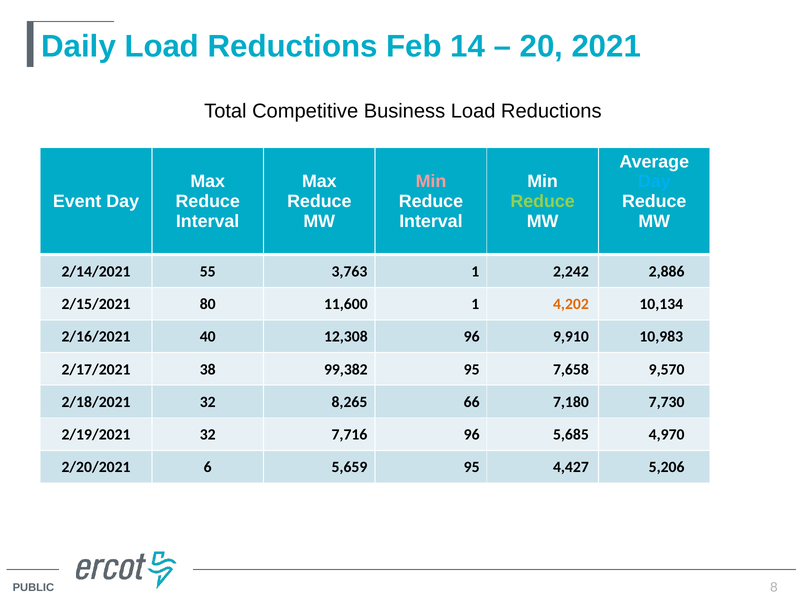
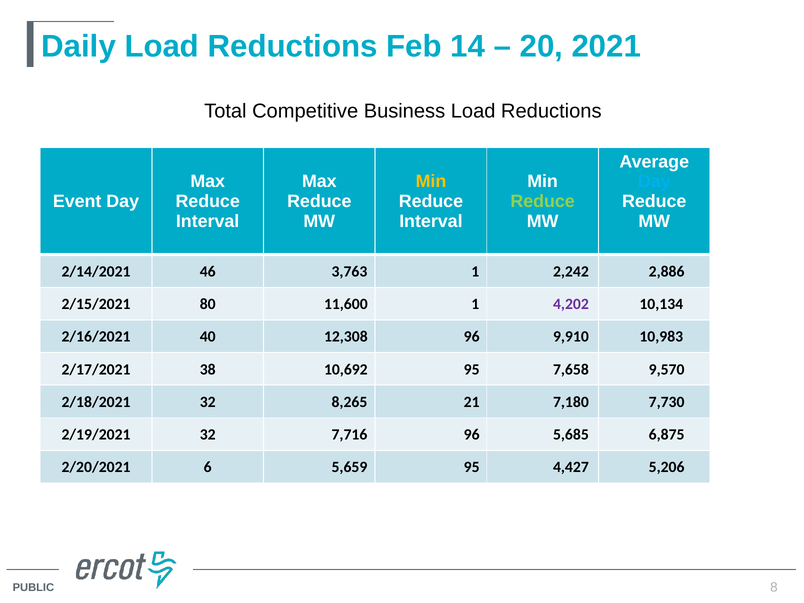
Min colour: pink -> yellow (431, 181)
55: 55 -> 46 (208, 272)
4,202 colour: orange -> purple (571, 304)
99,382: 99,382 -> 10,692 (346, 369)
66: 66 -> 21 (472, 402)
4,970: 4,970 -> 6,875 (667, 435)
